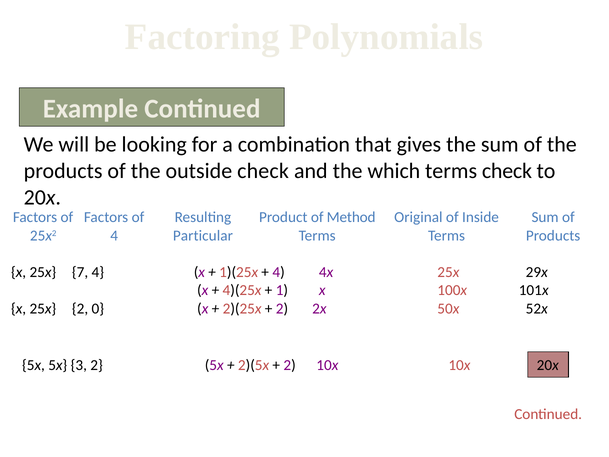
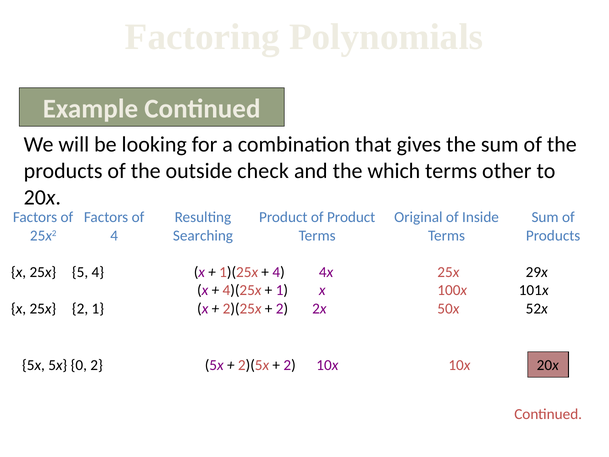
terms check: check -> other (507, 171)
of Method: Method -> Product (351, 217)
Particular: Particular -> Searching (203, 236)
7: 7 -> 5 (80, 272)
2 0: 0 -> 1 (98, 309)
3: 3 -> 0 (79, 365)
